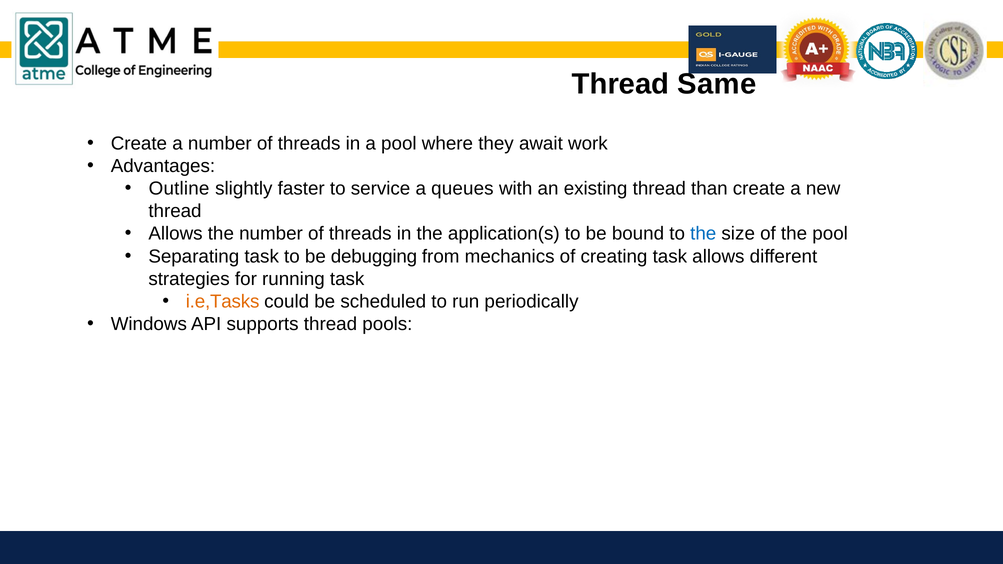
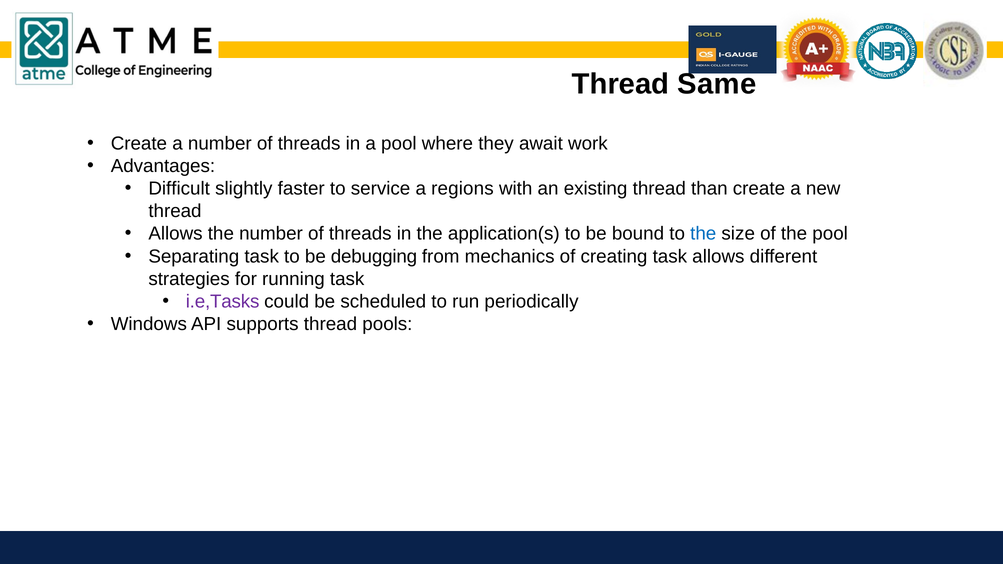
Outline: Outline -> Difficult (179, 189)
queues: queues -> regions (462, 189)
i.e,Tasks colour: orange -> purple (223, 302)
